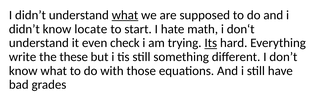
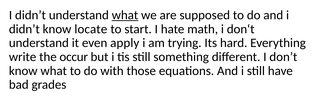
check: check -> apply (125, 43)
Its underline: present -> none (211, 43)
these: these -> occur (74, 57)
